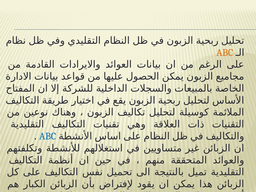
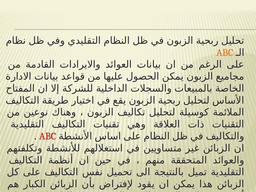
ABC colour: blue -> red (48, 136)
